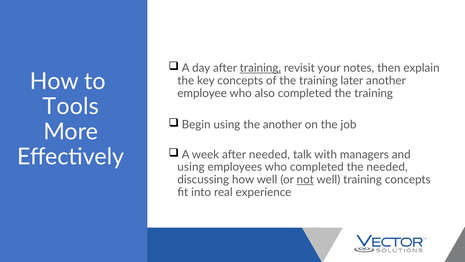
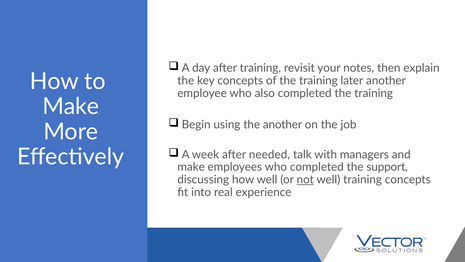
training underline: present -> none (260, 68)
Tools: Tools -> Make (71, 106)
using: using -> make (191, 167)
the needed: needed -> support (387, 167)
